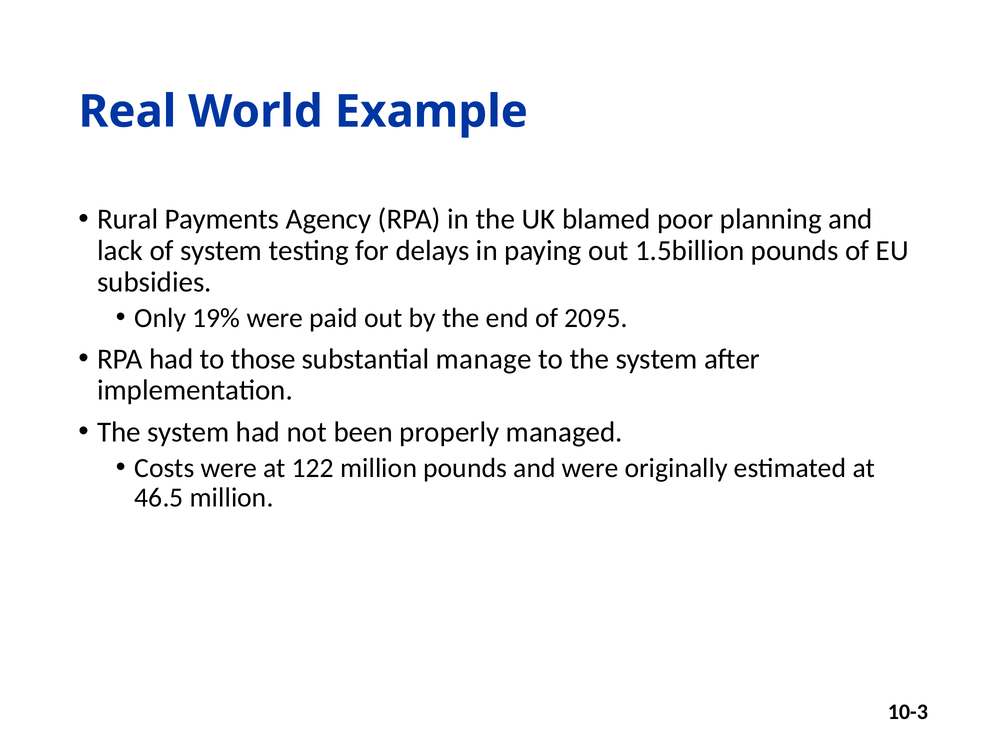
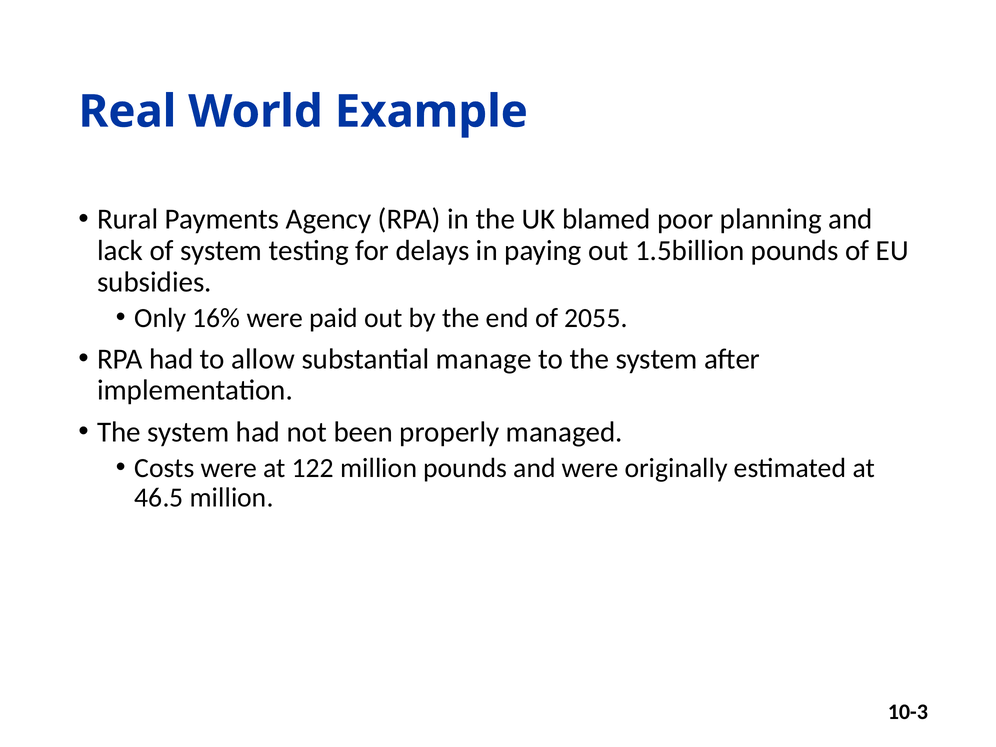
19%: 19% -> 16% (216, 318)
2095: 2095 -> 2055 (596, 318)
those: those -> allow (263, 359)
